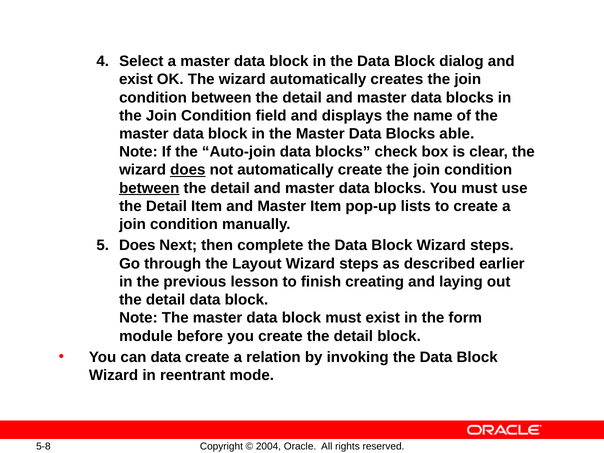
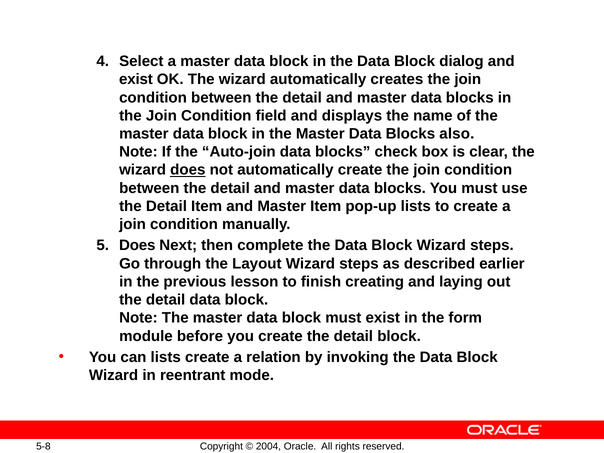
able: able -> also (457, 134)
between underline: present -> none (149, 188)
can data: data -> lists (166, 357)
